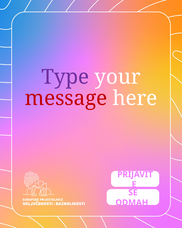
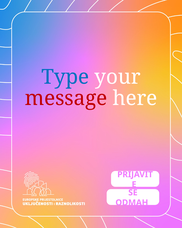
Type colour: purple -> blue (65, 77)
